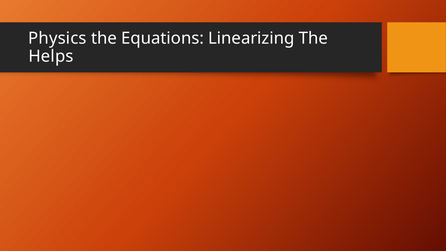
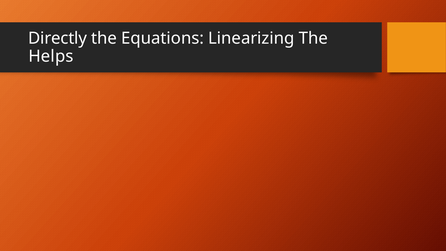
Physics: Physics -> Directly (58, 38)
